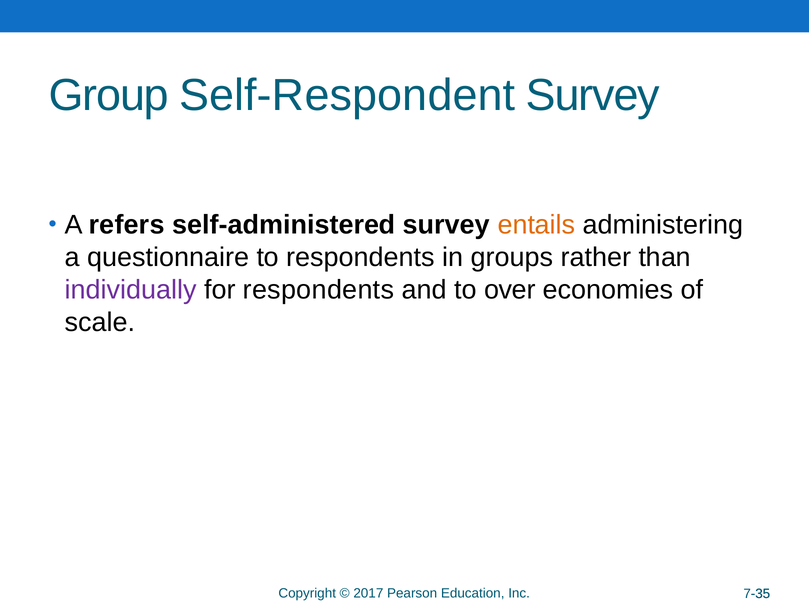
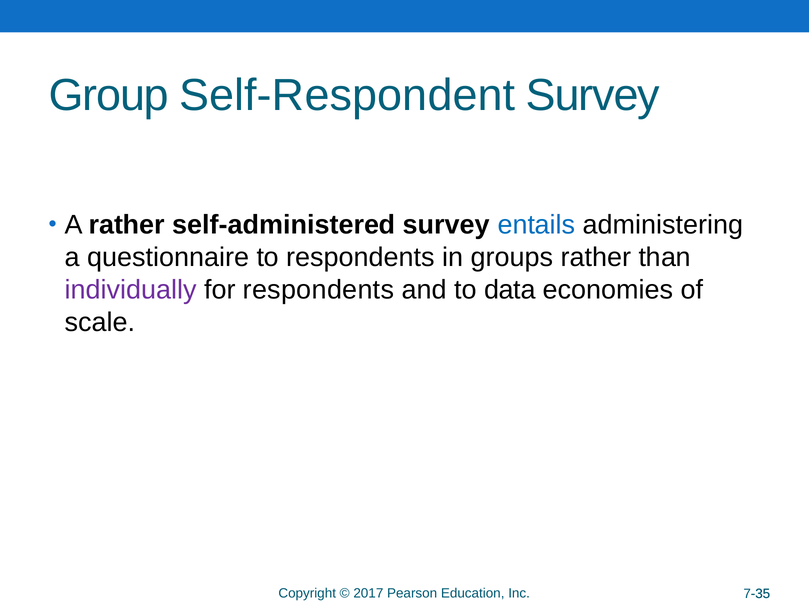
A refers: refers -> rather (127, 225)
entails colour: orange -> blue (536, 225)
over: over -> data (510, 290)
